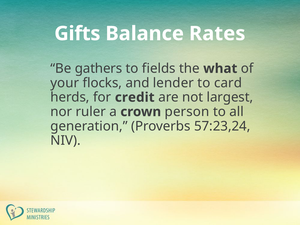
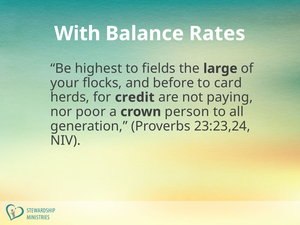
Gifts: Gifts -> With (77, 34)
gathers: gathers -> highest (98, 69)
what: what -> large (220, 69)
lender: lender -> before (174, 83)
largest: largest -> paying (230, 97)
ruler: ruler -> poor (91, 112)
57:23,24: 57:23,24 -> 23:23,24 (222, 126)
